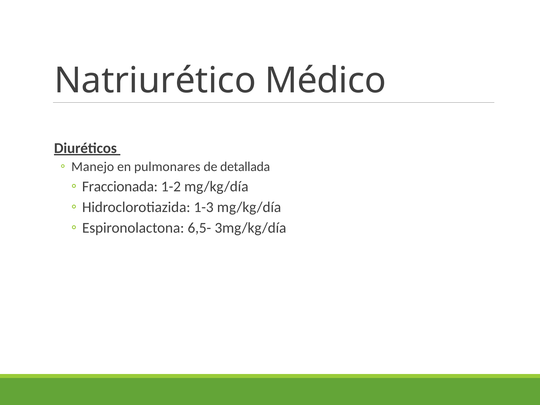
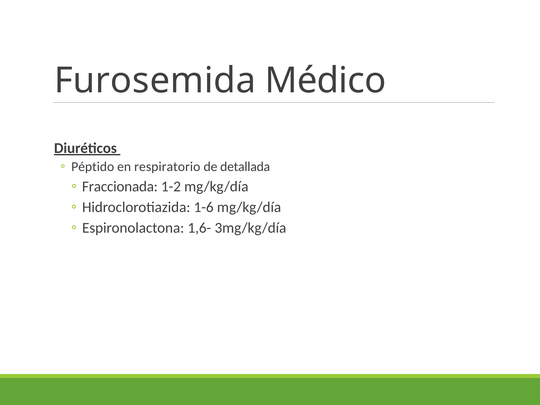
Natriurético: Natriurético -> Furosemida (155, 81)
Manejo: Manejo -> Péptido (93, 167)
pulmonares: pulmonares -> respiratorio (167, 167)
1-3: 1-3 -> 1-6 (204, 207)
6,5-: 6,5- -> 1,6- (199, 228)
